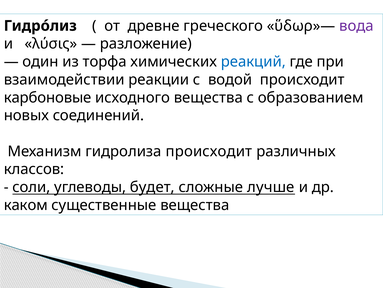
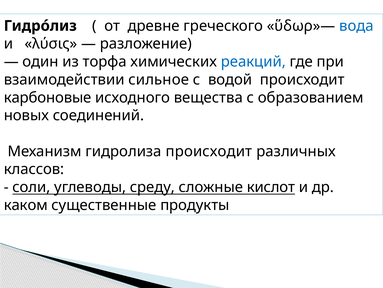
вода colour: purple -> blue (356, 26)
реакции: реакции -> сильное (159, 79)
будет: будет -> среду (152, 187)
лучше: лучше -> кислот (271, 187)
существенные вещества: вещества -> продукты (195, 205)
